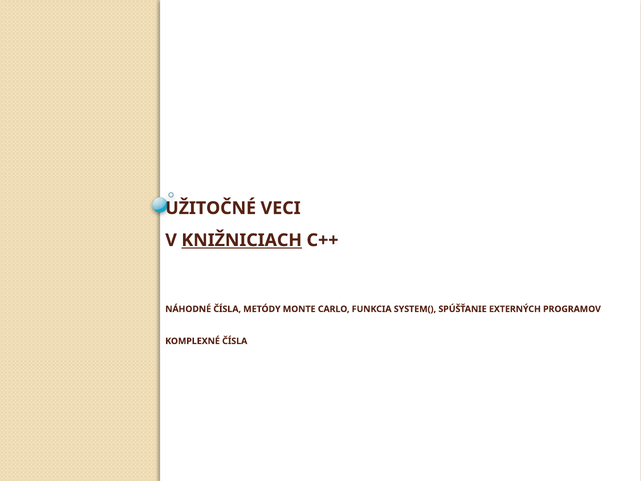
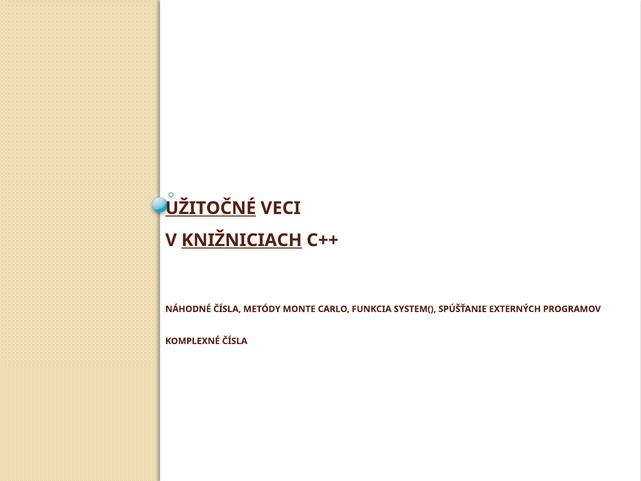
UŽITOČNÉ underline: none -> present (211, 208)
